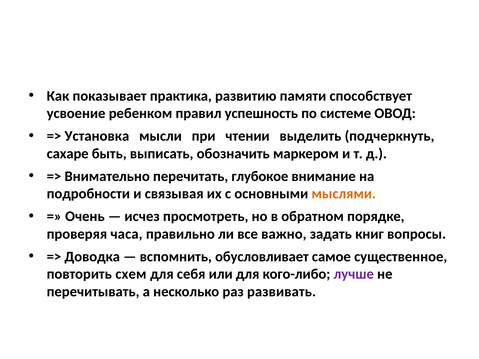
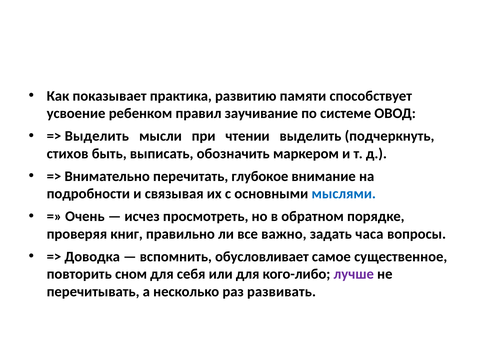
успешность: успешность -> заучивание (261, 114)
Установка: Установка -> Выделить (97, 136)
сахаре: сахаре -> стихов (68, 154)
мыслями colour: orange -> blue (344, 194)
часа: часа -> книг (127, 234)
книг: книг -> часа (369, 234)
схем: схем -> сном (131, 274)
